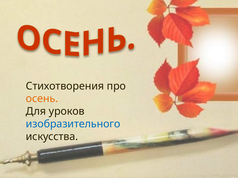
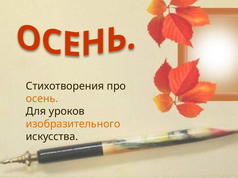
изобразительного colour: blue -> orange (73, 124)
